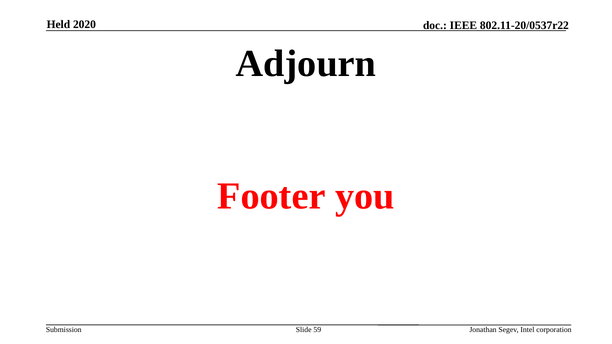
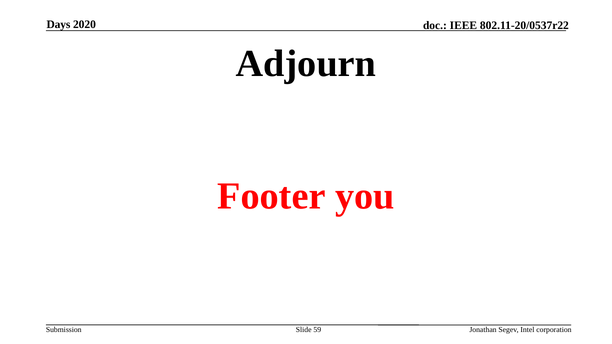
Held: Held -> Days (58, 24)
